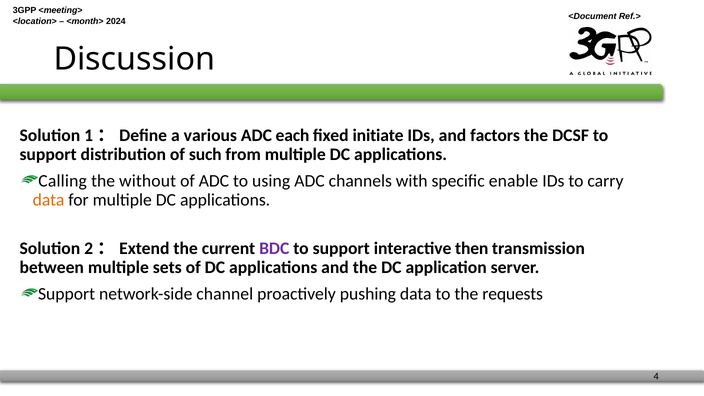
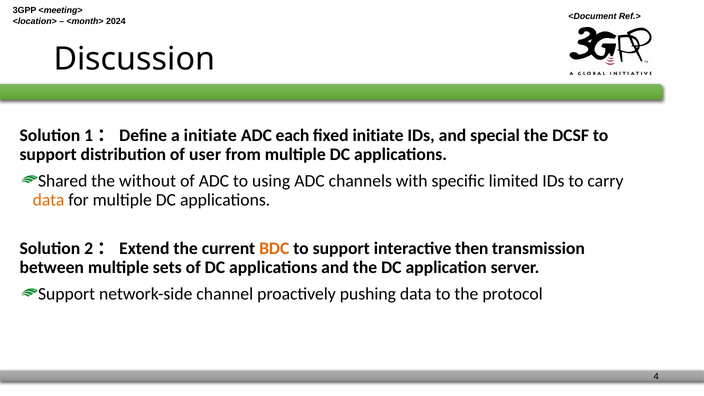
a various: various -> initiate (210, 135)
factors: factors -> special (495, 135)
such: such -> user (205, 154)
Calling: Calling -> Shared (63, 181)
enable: enable -> limited (514, 181)
BDC colour: purple -> orange (274, 249)
requests: requests -> protocol (513, 294)
